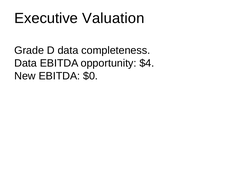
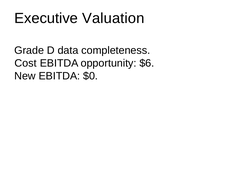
Data: Data -> Cost (26, 63)
$4: $4 -> $6 (147, 63)
